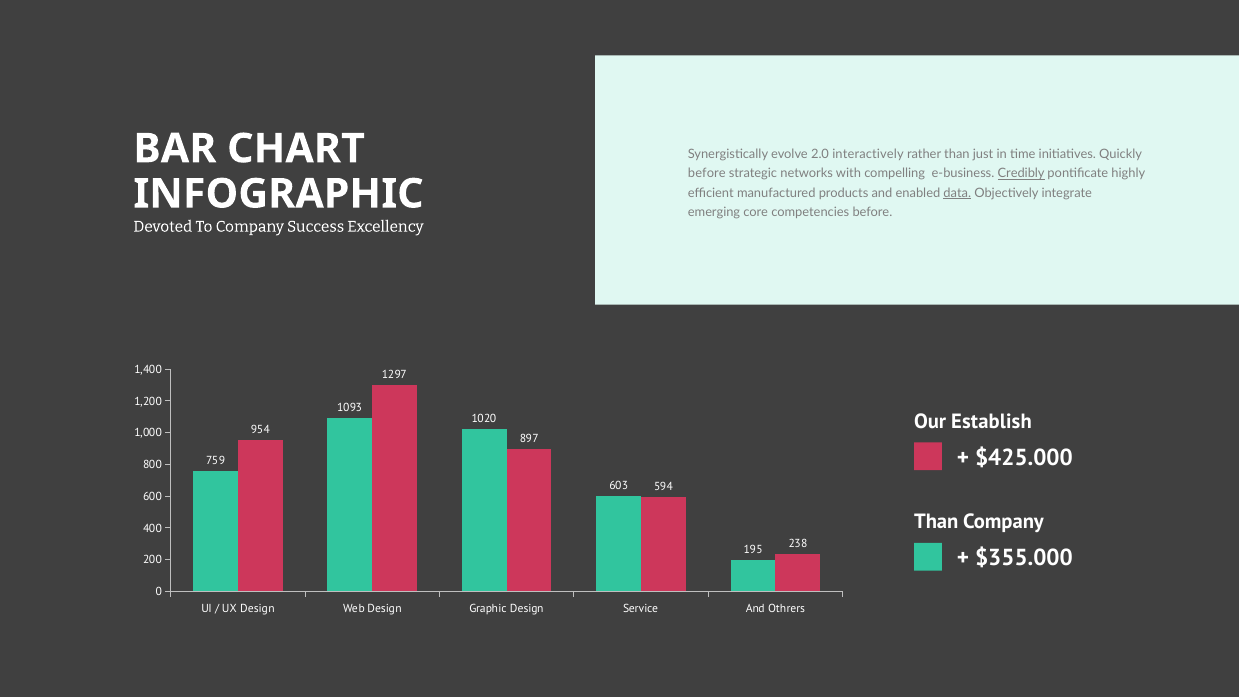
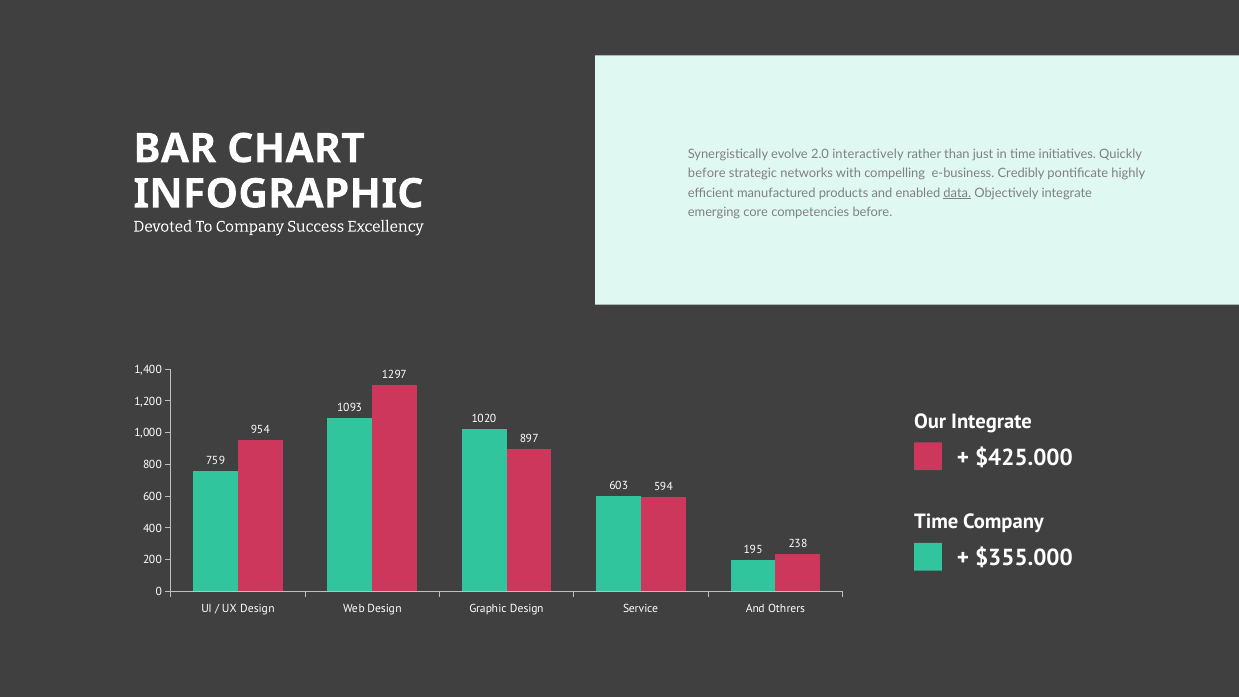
Credibly underline: present -> none (1021, 174)
Our Establish: Establish -> Integrate (992, 422)
Than: Than -> Time (936, 522)
